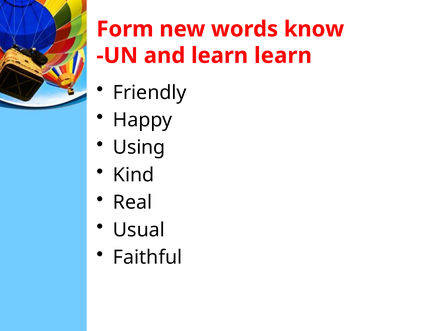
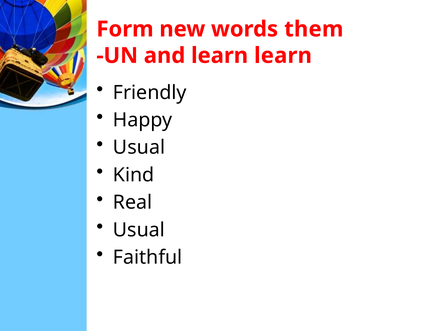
know: know -> them (314, 29)
Using: Using -> Usual (139, 147)
